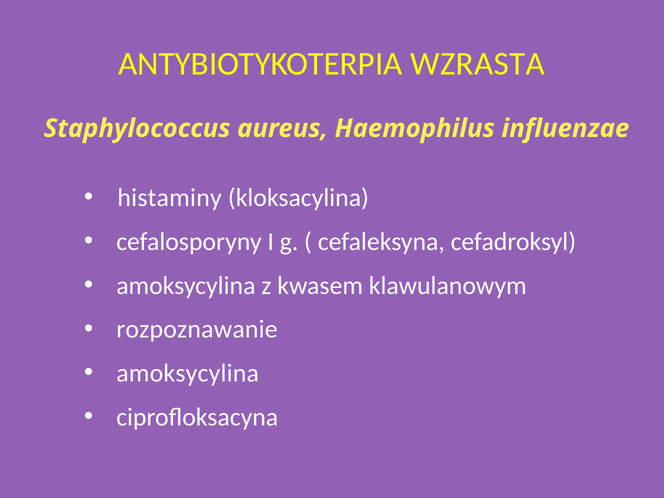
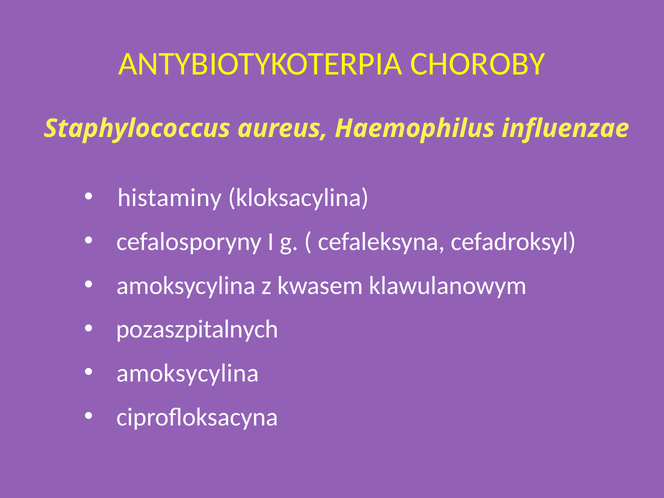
WZRASTA: WZRASTA -> CHOROBY (478, 64)
rozpoznawanie: rozpoznawanie -> pozaszpitalnych (197, 329)
